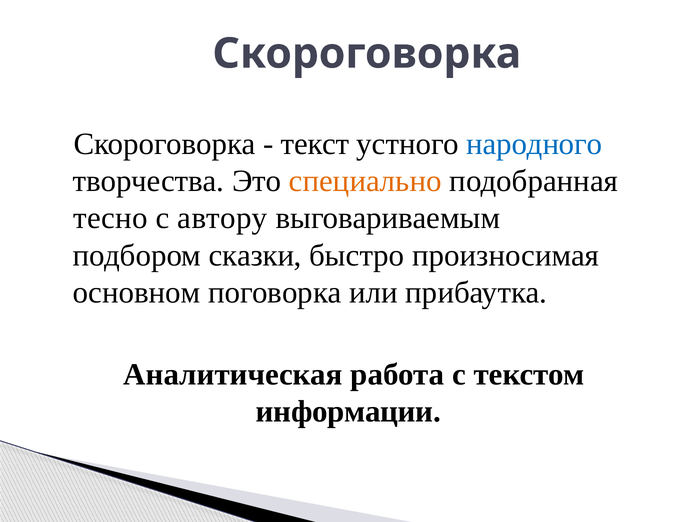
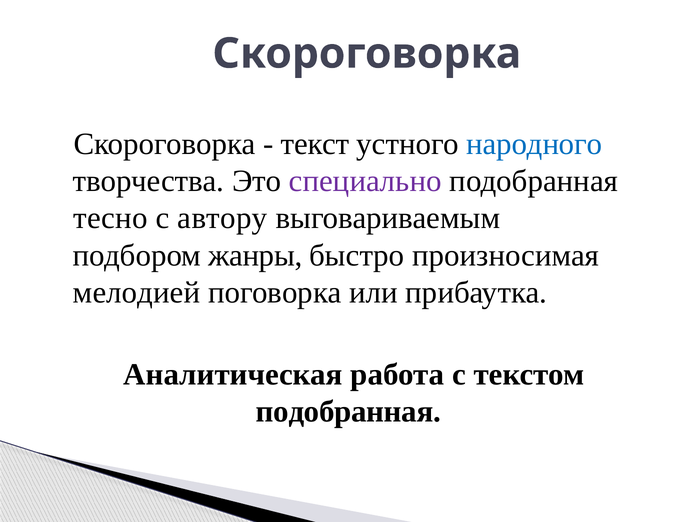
специально colour: orange -> purple (365, 181)
сказки: сказки -> жанры (255, 256)
основном: основном -> мелодией (137, 293)
информации: информации -> подобранная (348, 412)
